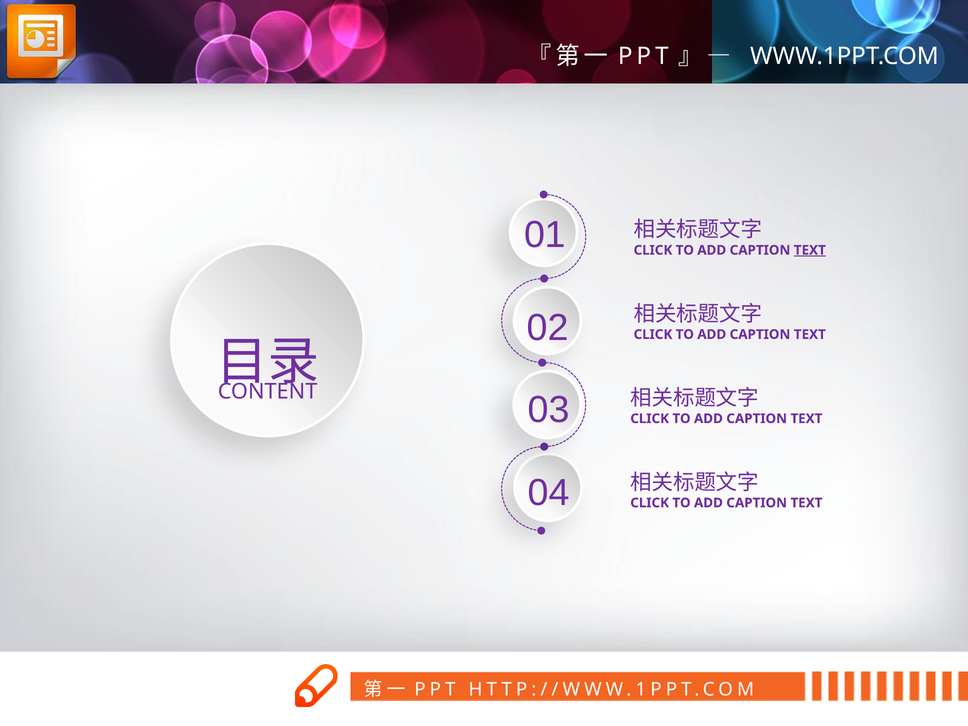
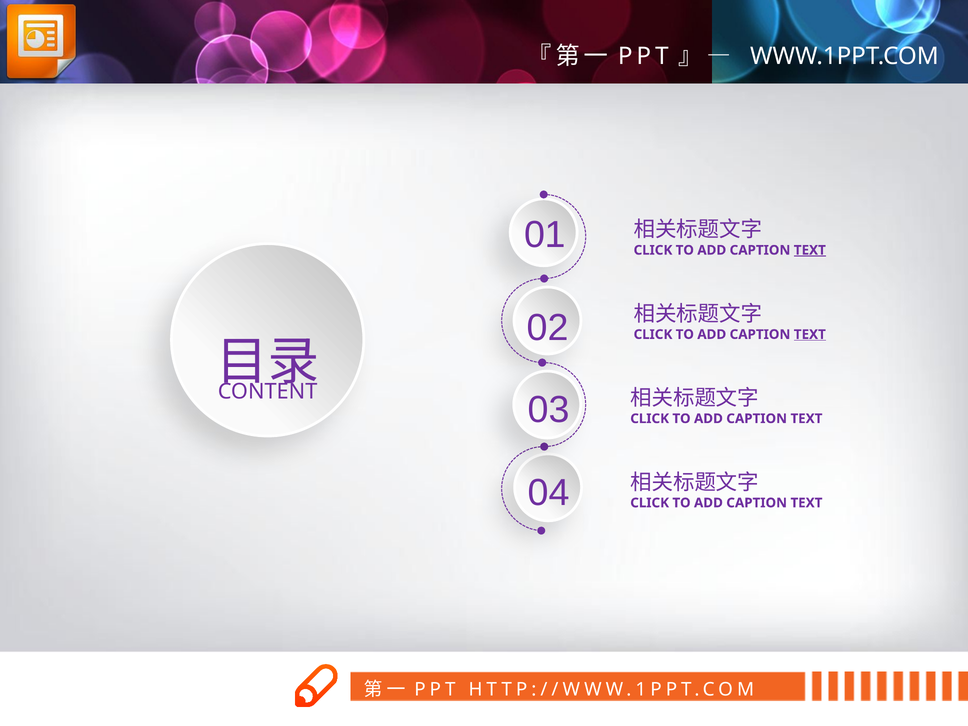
TEXT underline: none -> present (810, 334)
